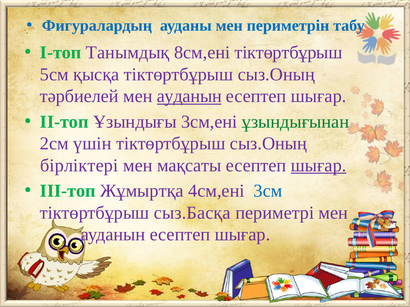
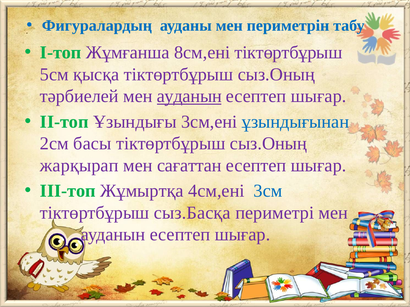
Танымдық: Танымдық -> Жұмғанша (128, 53)
ұзындығынан colour: green -> blue (296, 122)
үшін: үшін -> басы (92, 144)
бірліктері: бірліктері -> жарқырап (79, 166)
мақсаты: мақсаты -> сағаттан (189, 166)
шығар underline: present -> none (319, 166)
